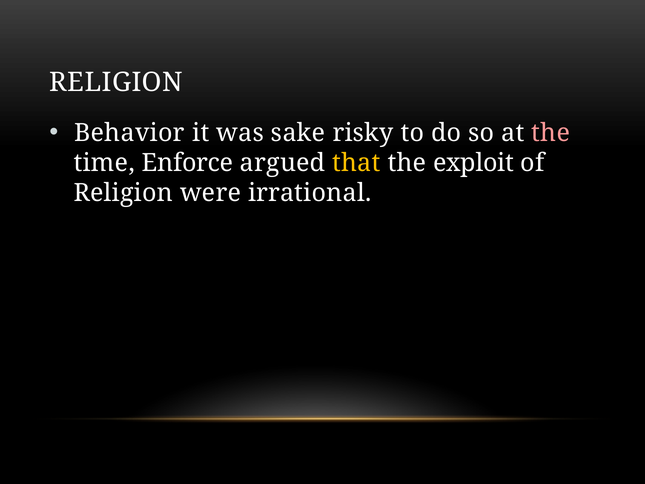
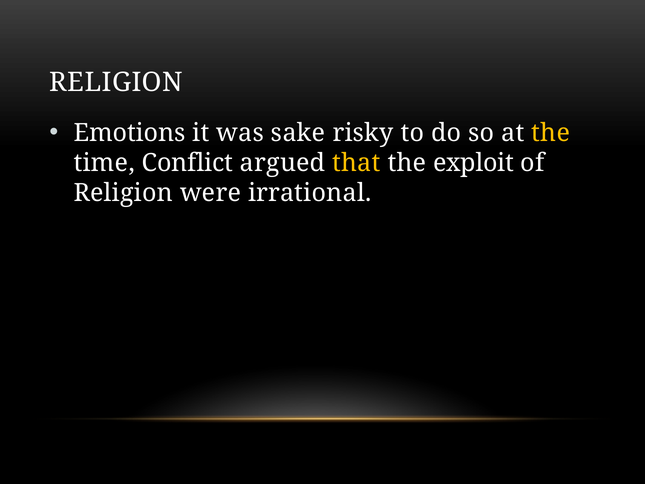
Behavior: Behavior -> Emotions (130, 133)
the colour: pink -> yellow (551, 133)
Enforce: Enforce -> Conflict (187, 163)
